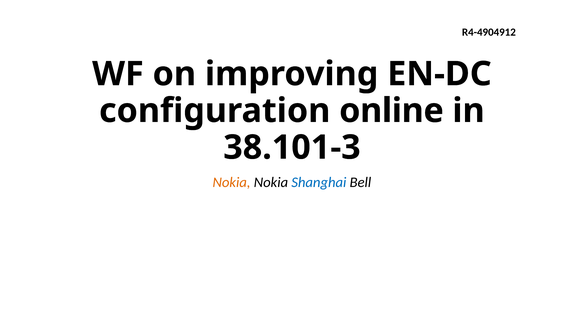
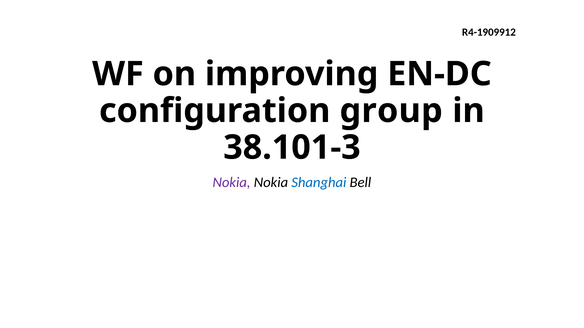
R4-4904912: R4-4904912 -> R4-1909912 (489, 32)
online: online -> group (391, 111)
Nokia colour: orange -> purple (232, 183)
